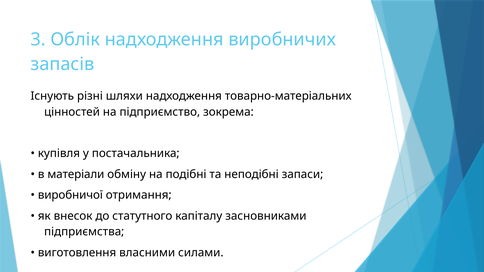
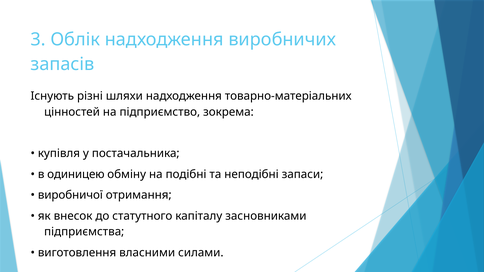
матерiали: матерiали -> одиницею (76, 174)
